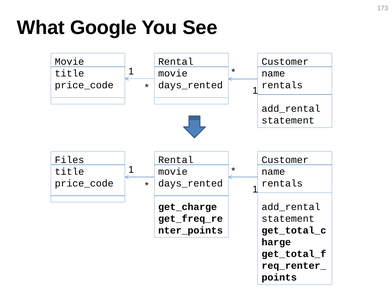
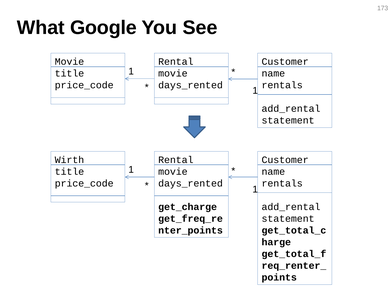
Files: Files -> Wirth (69, 160)
